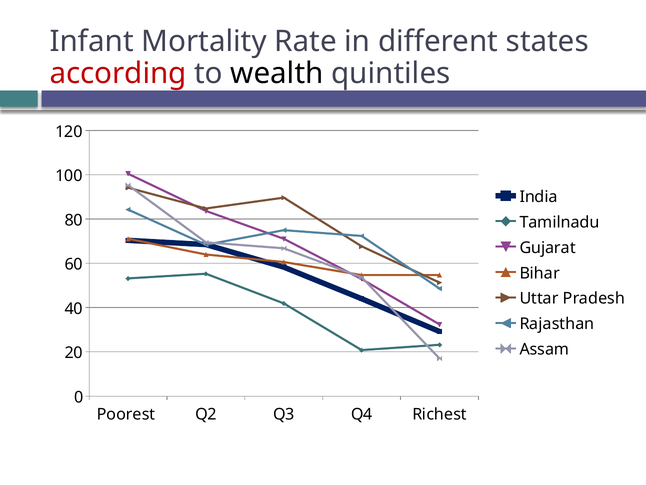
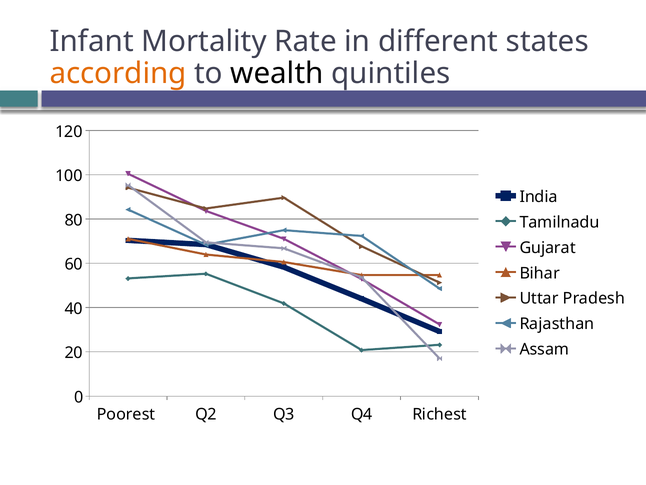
according colour: red -> orange (118, 73)
